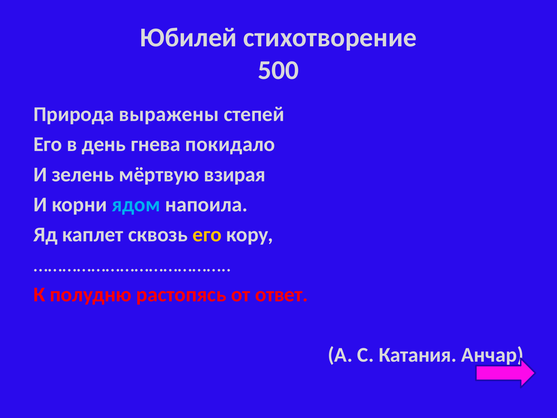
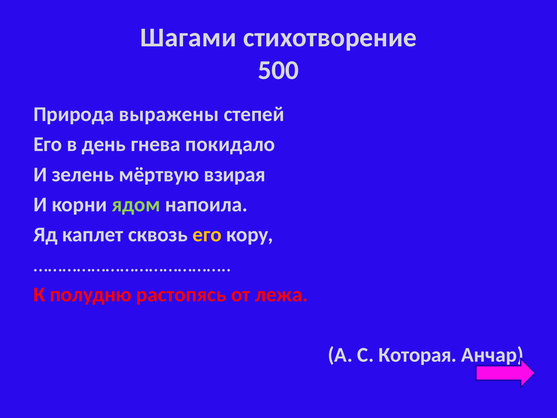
Юбилей: Юбилей -> Шагами (188, 38)
ядом colour: light blue -> light green (136, 204)
ответ: ответ -> лежа (282, 295)
Катания: Катания -> Которая (418, 355)
